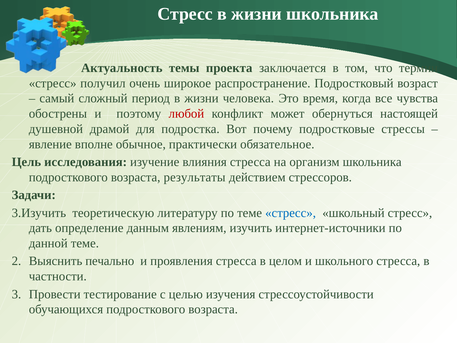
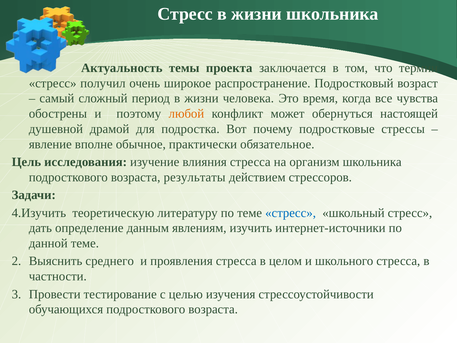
любой colour: red -> orange (186, 114)
3.Изучить: 3.Изучить -> 4.Изучить (39, 213)
печально: печально -> среднего (110, 261)
